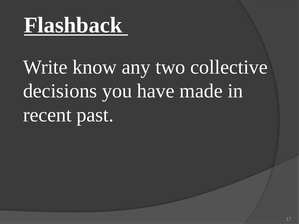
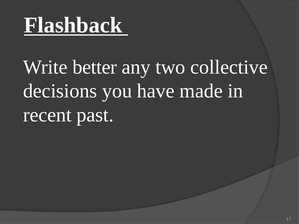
know: know -> better (95, 67)
